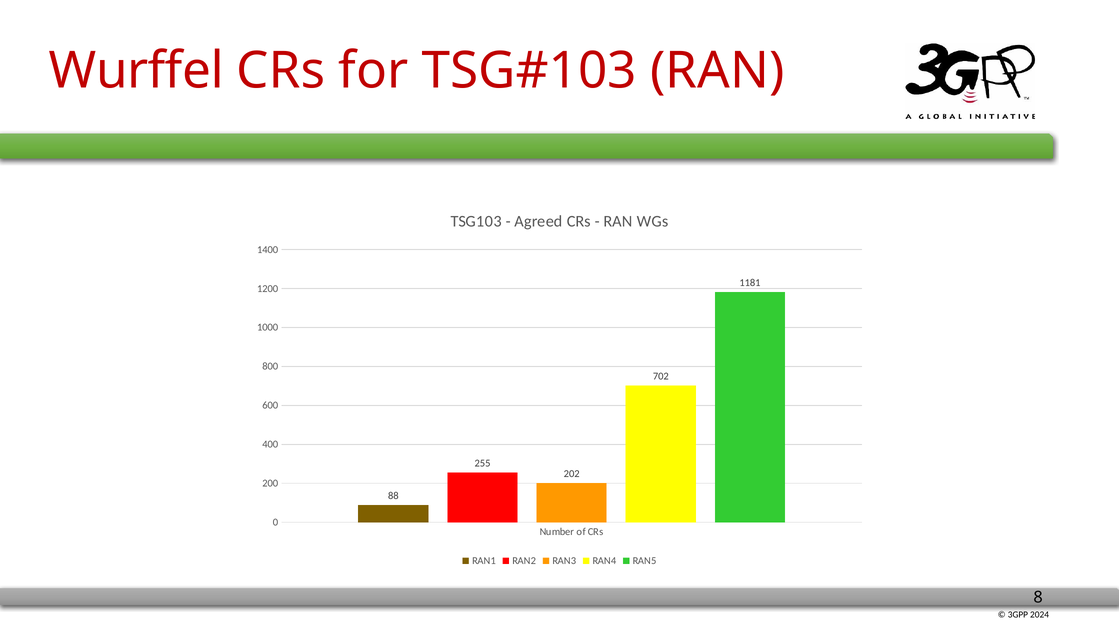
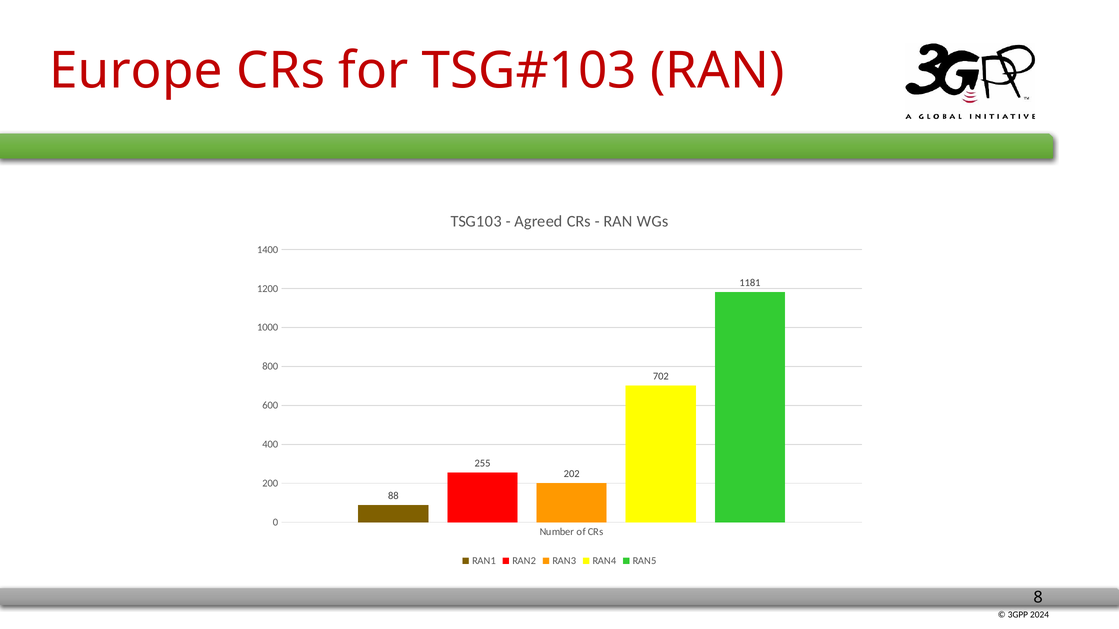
Wurffel: Wurffel -> Europe (136, 71)
